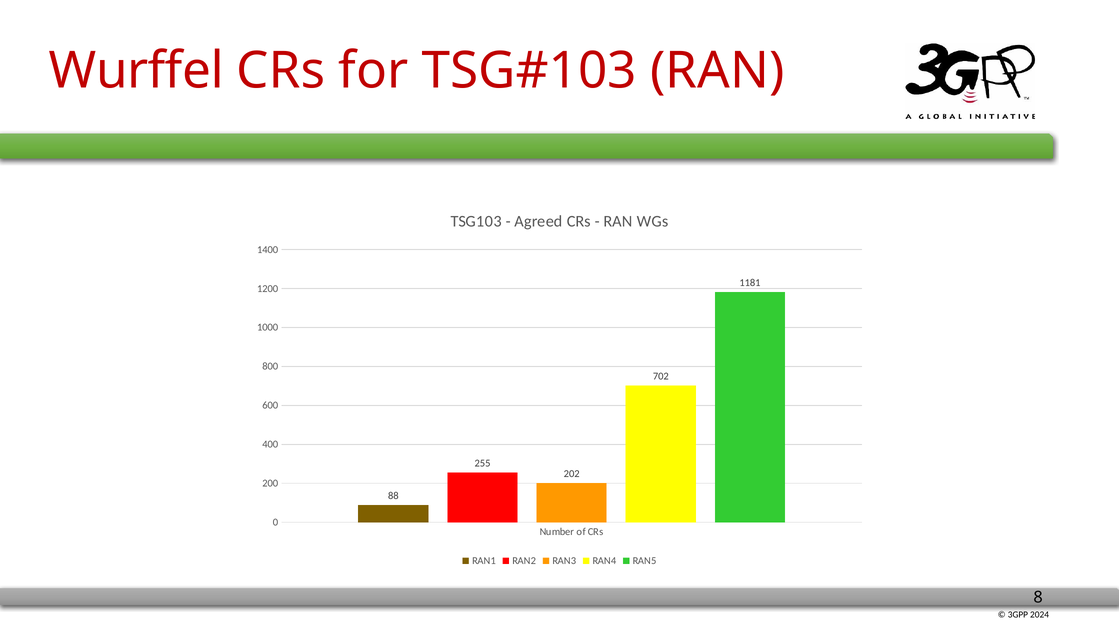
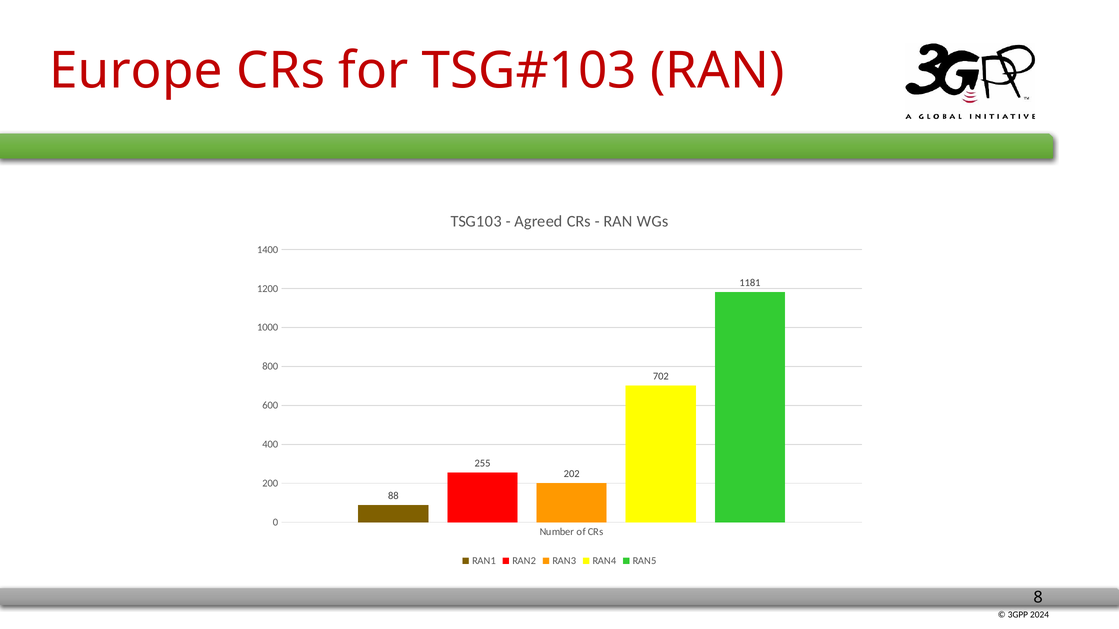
Wurffel: Wurffel -> Europe (136, 71)
